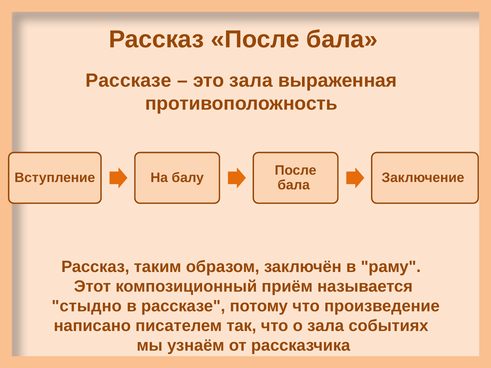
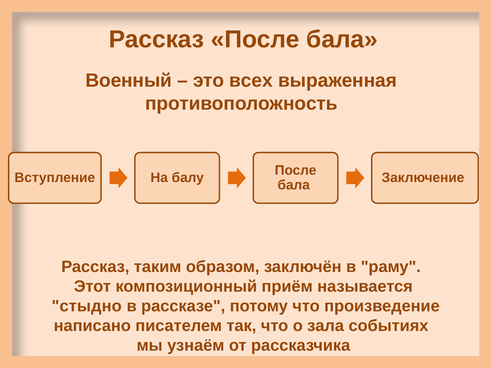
Рассказе: Рассказе -> Военный (129, 81)
это зала: зала -> всех (251, 81)
